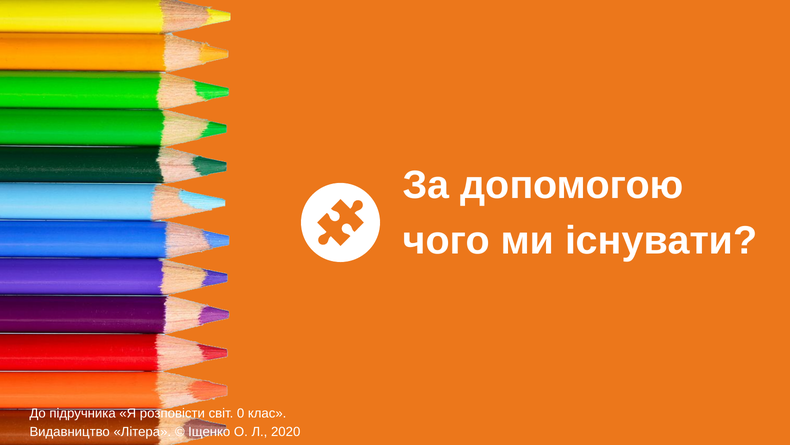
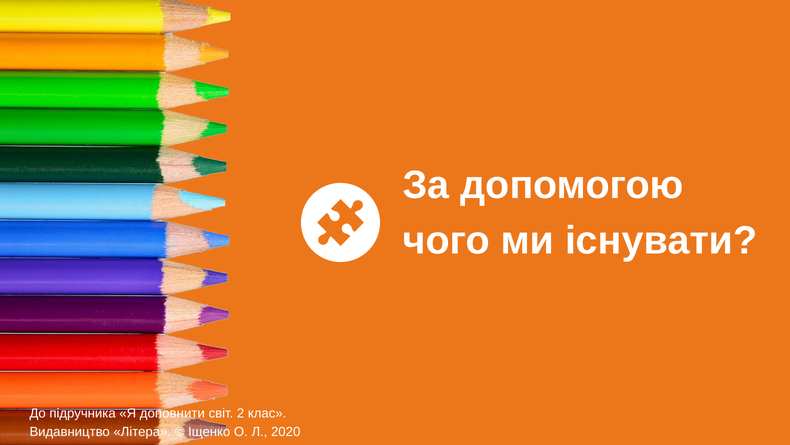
розповісти: розповісти -> доповнити (172, 413)
0: 0 -> 2 (241, 413)
